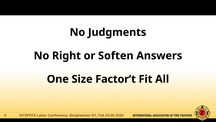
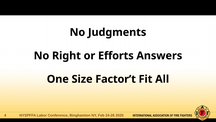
Soften: Soften -> Efforts (116, 55)
